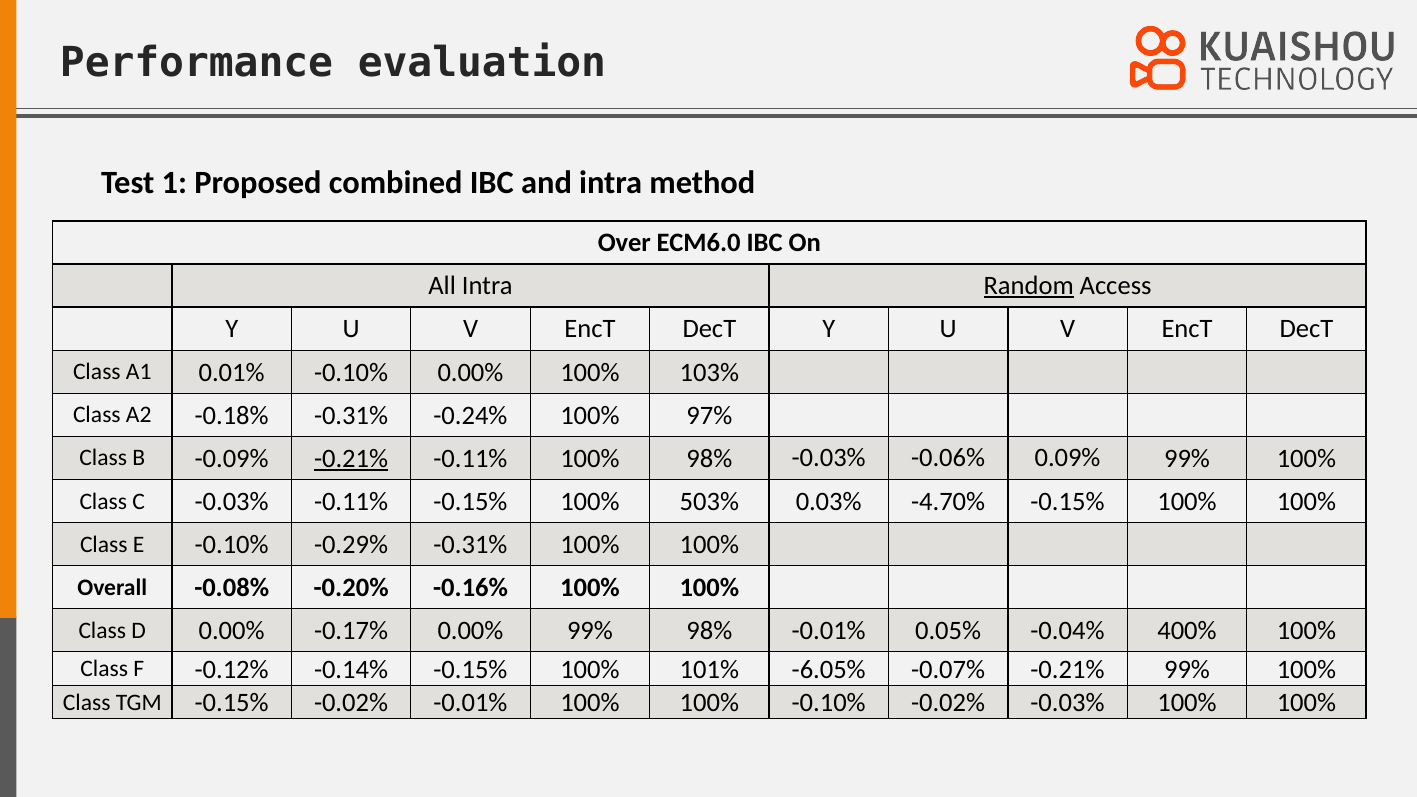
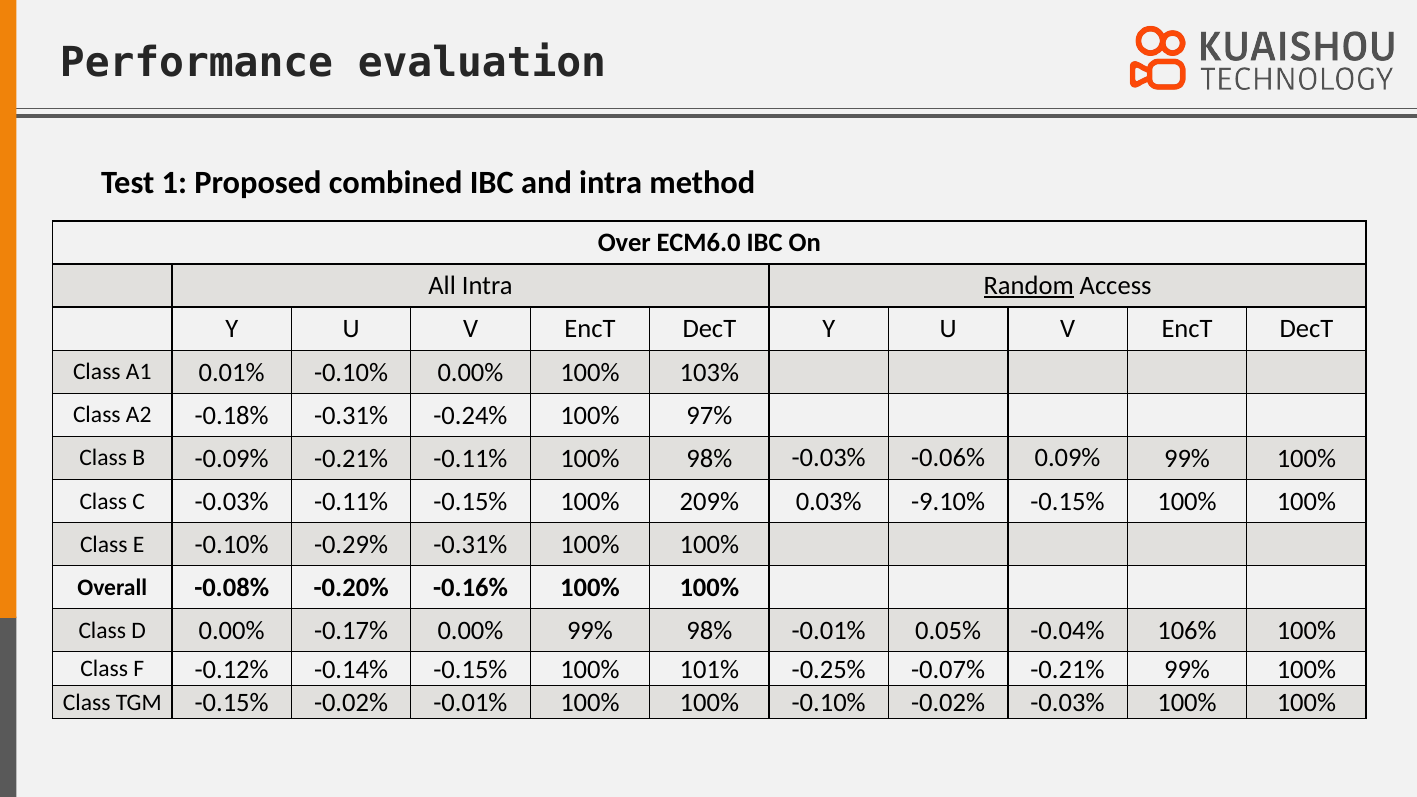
-0.21% underline: present -> none (351, 459)
503%: 503% -> 209% (709, 502)
-4.70%: -4.70% -> -9.10% (948, 502)
400%: 400% -> 106% (1187, 631)
-6.05%: -6.05% -> -0.25% (829, 670)
